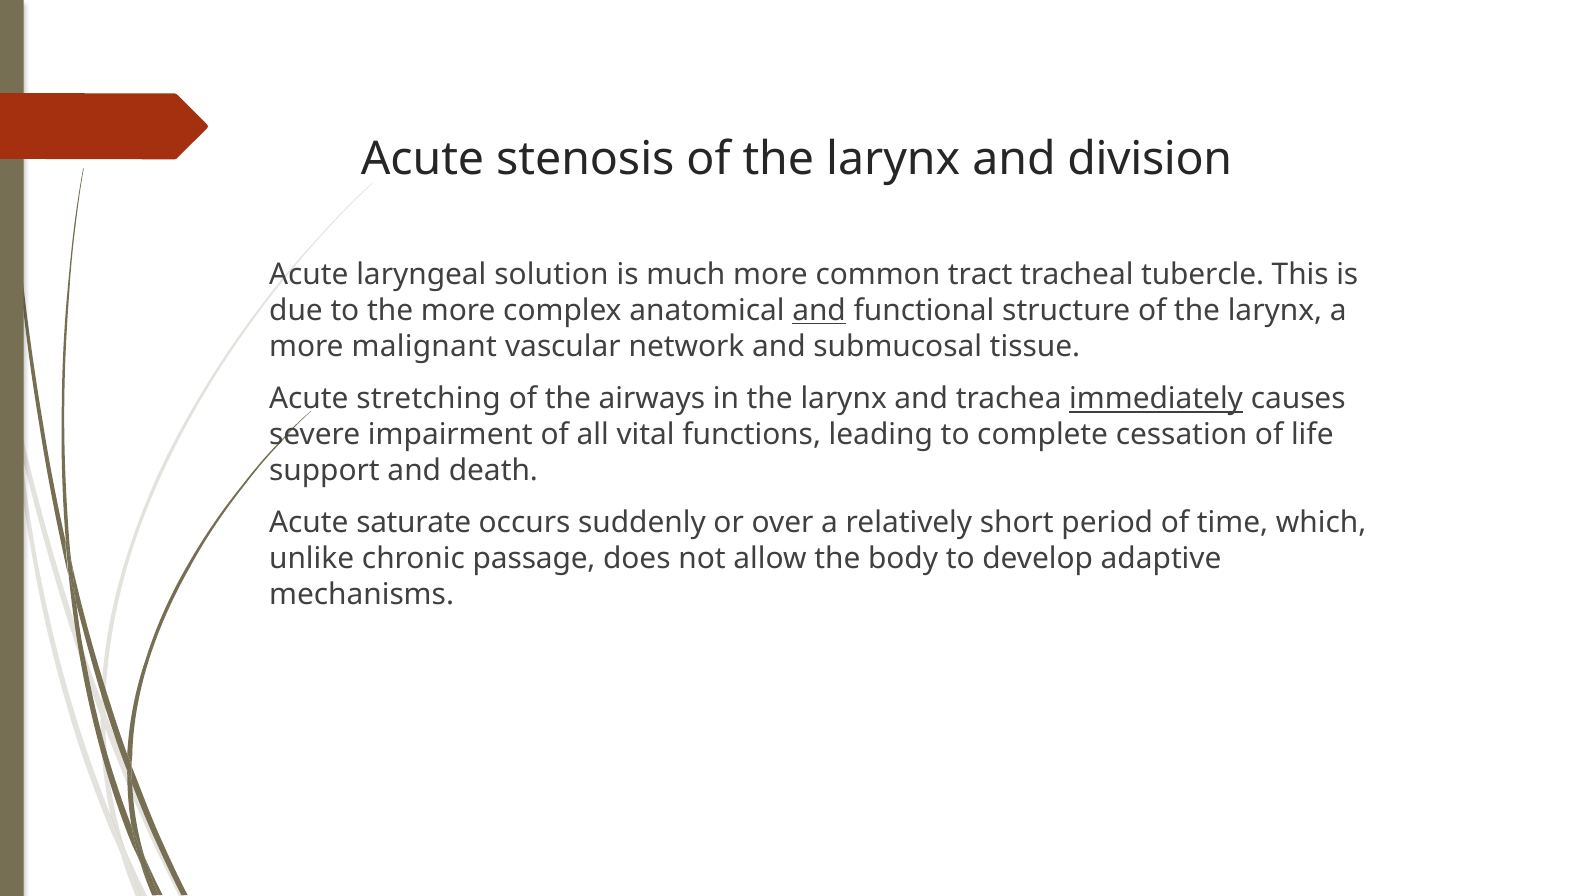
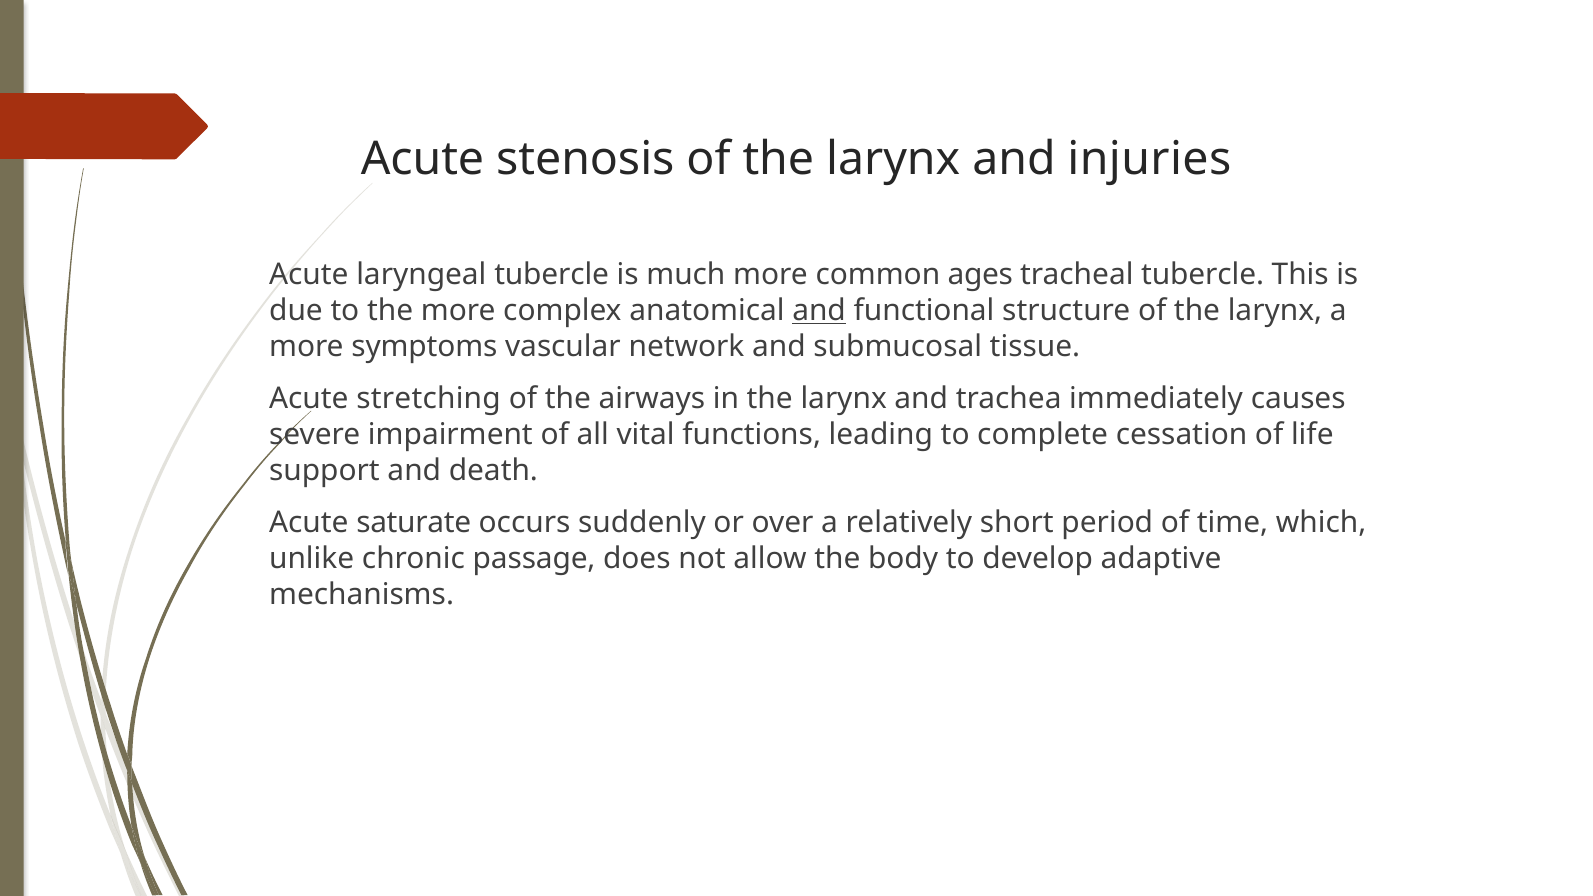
division: division -> injuries (1149, 159)
laryngeal solution: solution -> tubercle (552, 275)
tract: tract -> ages (980, 275)
malignant: malignant -> symptoms (424, 347)
immediately underline: present -> none (1156, 399)
